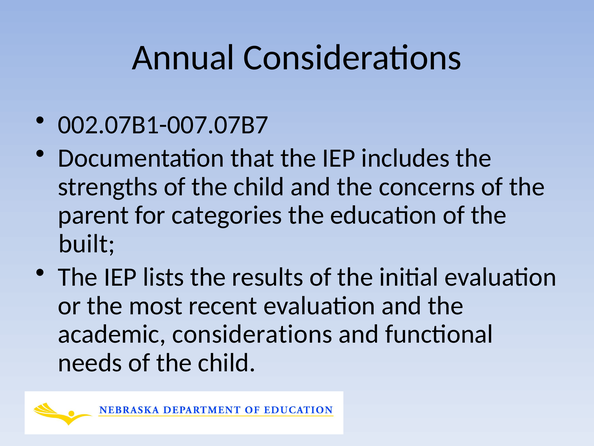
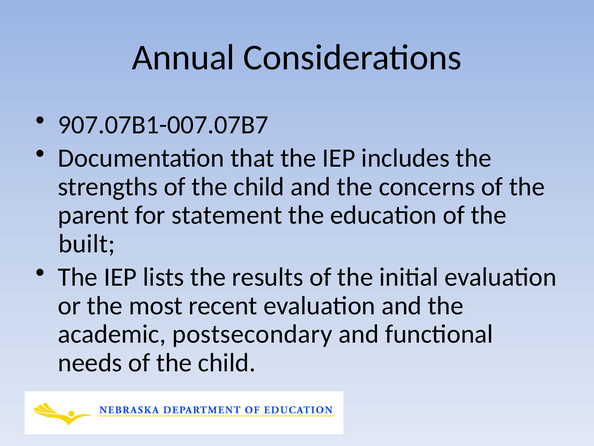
002.07B1-007.07B7: 002.07B1-007.07B7 -> 907.07B1-007.07B7 (163, 125)
categories: categories -> statement (227, 215)
academic considerations: considerations -> postsecondary (252, 334)
